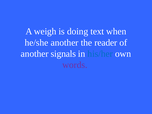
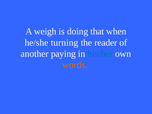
text: text -> that (97, 31)
he/she another: another -> turning (65, 43)
signals: signals -> paying (63, 54)
words colour: purple -> orange (75, 65)
